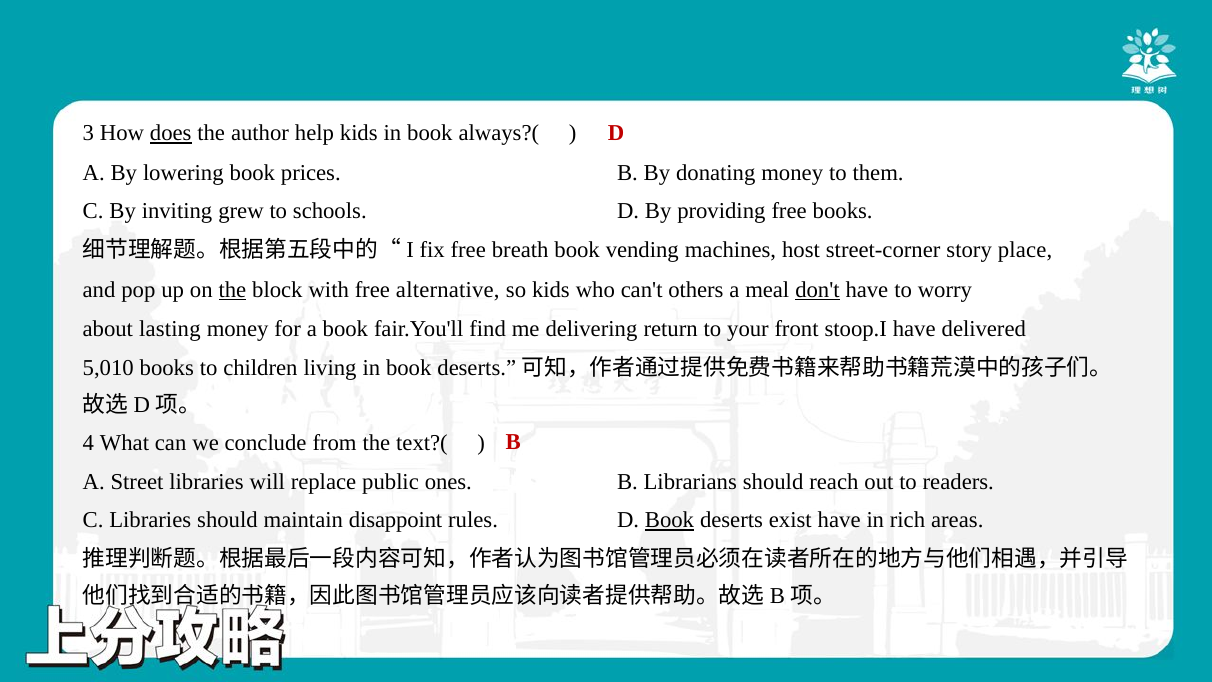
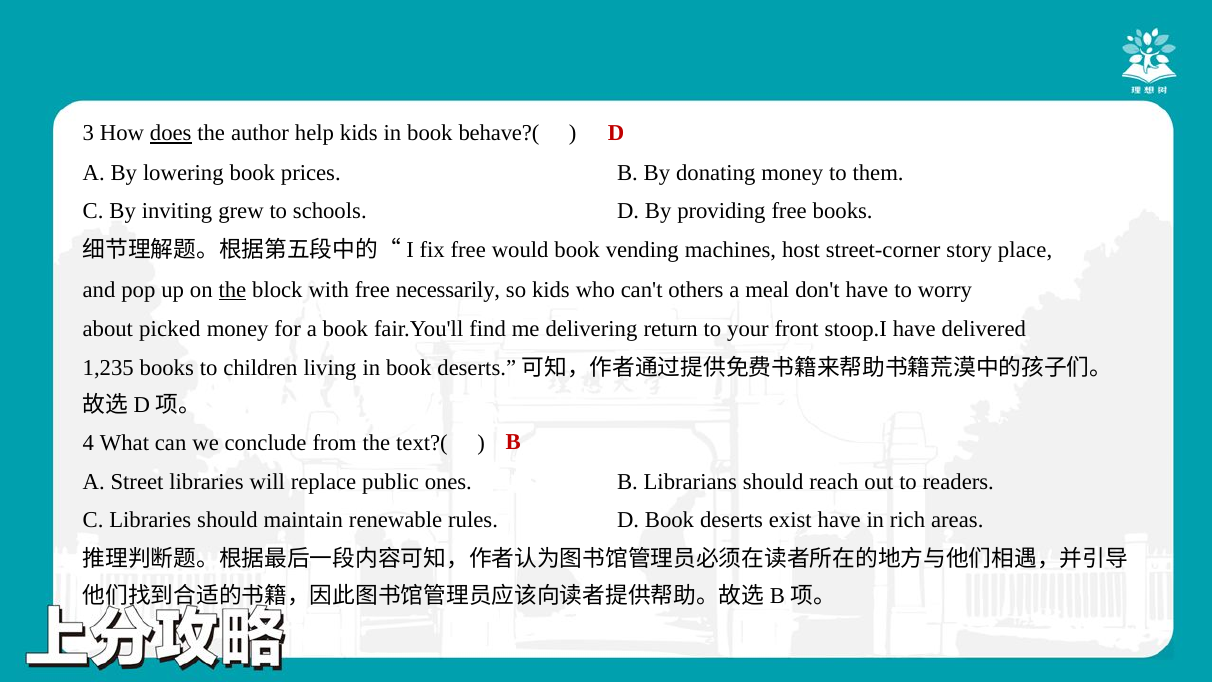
always?(: always?( -> behave?( (499, 133)
breath: breath -> would (520, 250)
alternative: alternative -> necessarily (448, 290)
don't underline: present -> none (817, 290)
lasting: lasting -> picked (170, 329)
5,010: 5,010 -> 1,235 (108, 368)
disappoint: disappoint -> renewable (396, 520)
Book underline: present -> none (669, 520)
